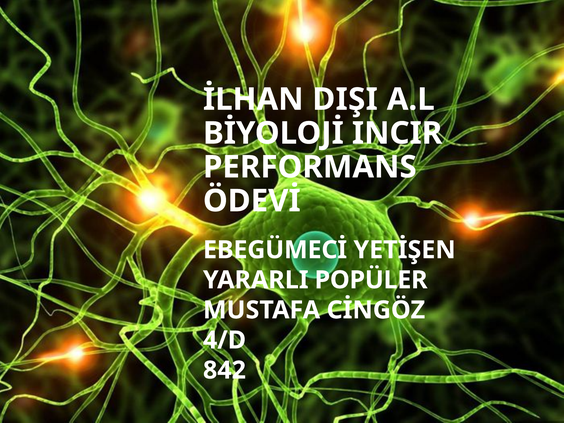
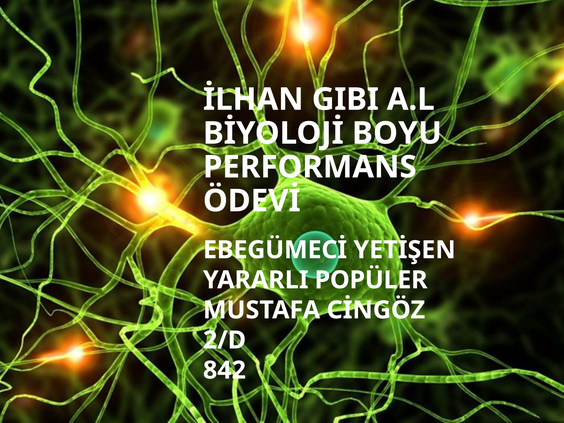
DIŞI: DIŞI -> GIBI (345, 99)
INCIR: INCIR -> BOYU (397, 133)
4/D: 4/D -> 2/D (225, 340)
